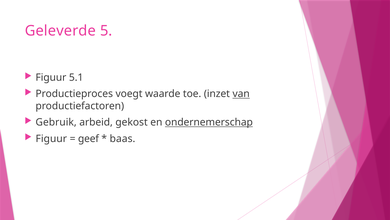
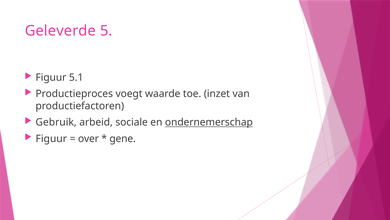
van underline: present -> none (241, 94)
gekost: gekost -> sociale (132, 122)
geef: geef -> over (88, 138)
baas: baas -> gene (123, 138)
